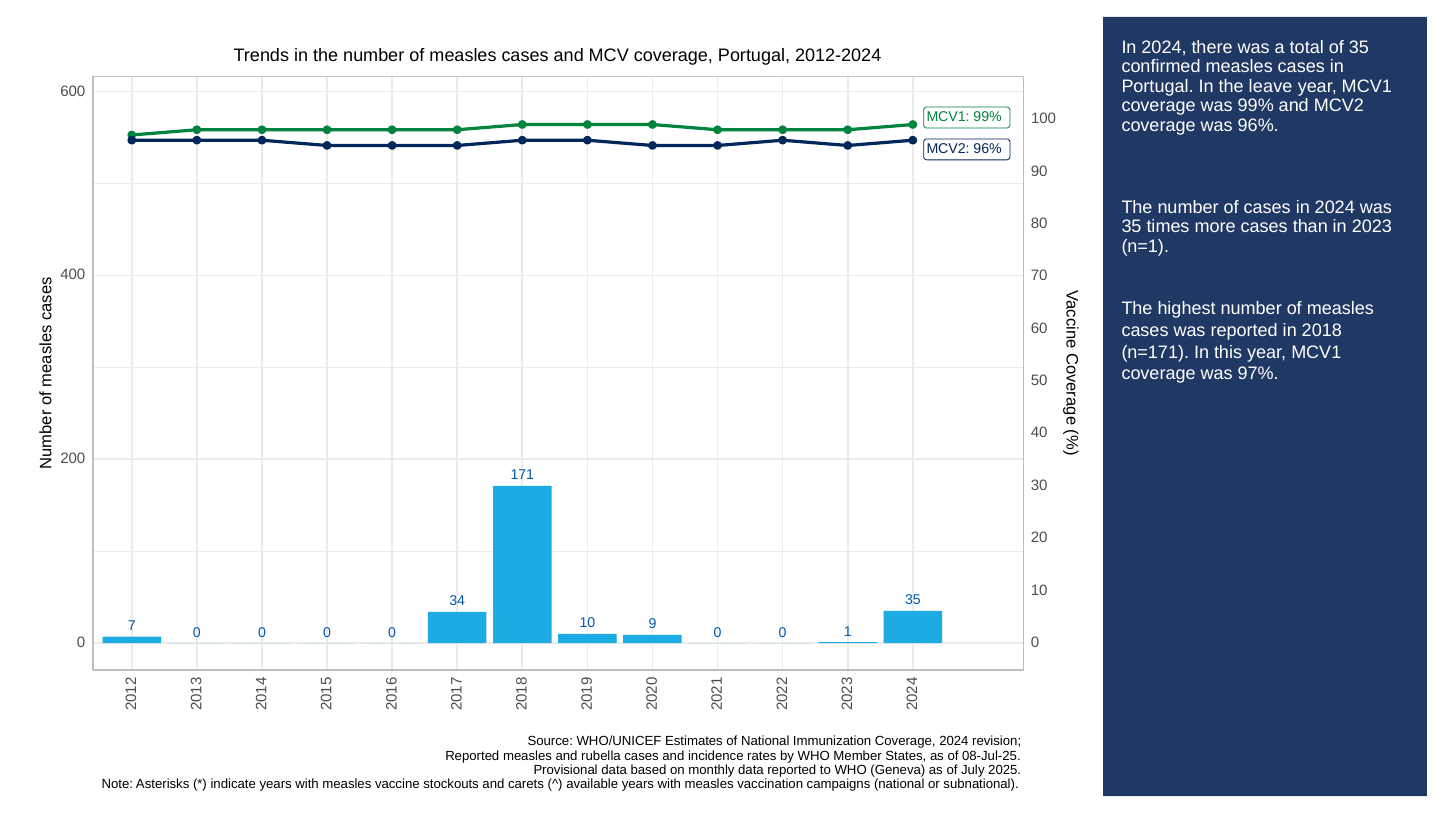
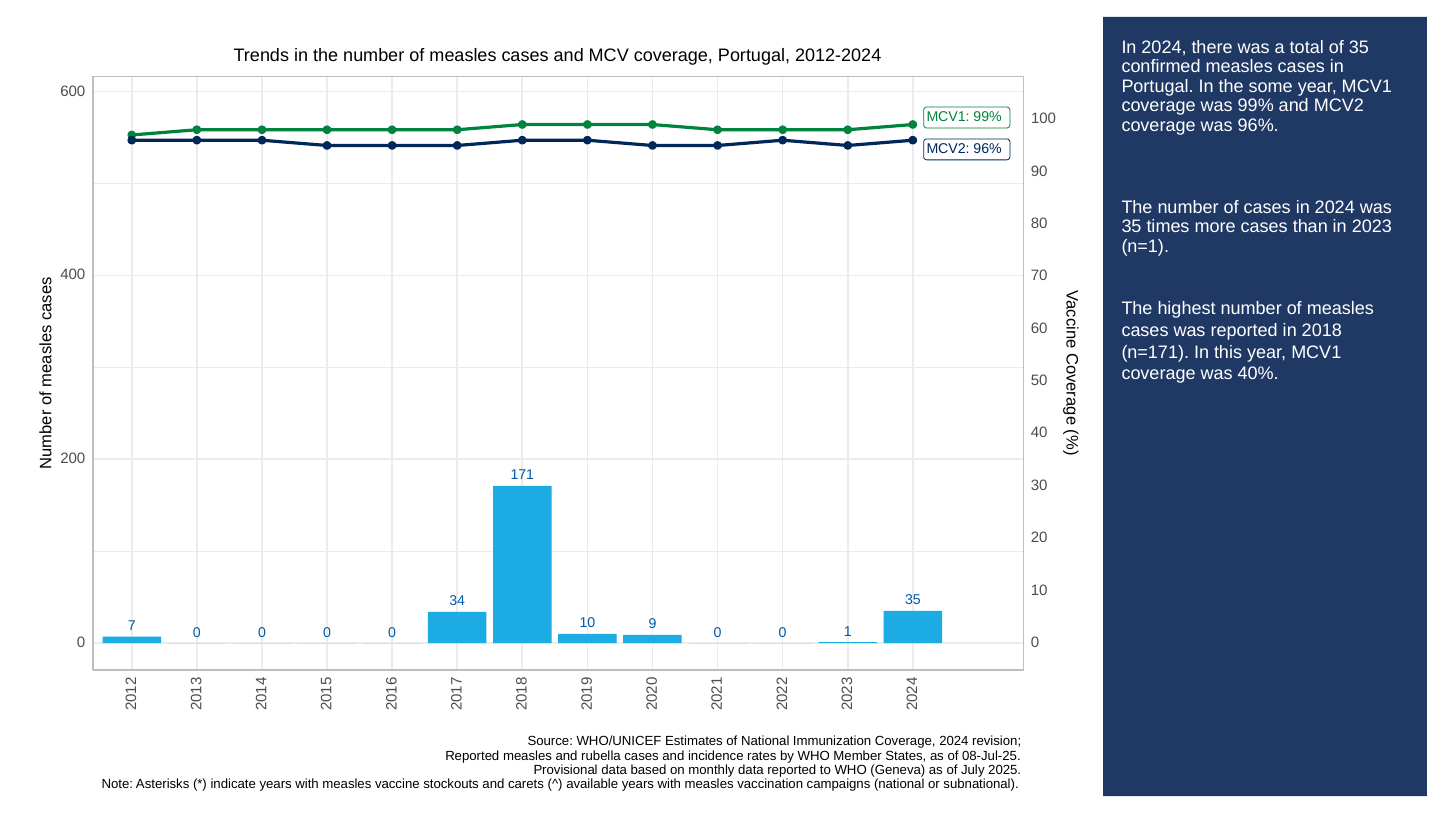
leave: leave -> some (1271, 87)
97%: 97% -> 40% (1258, 374)
